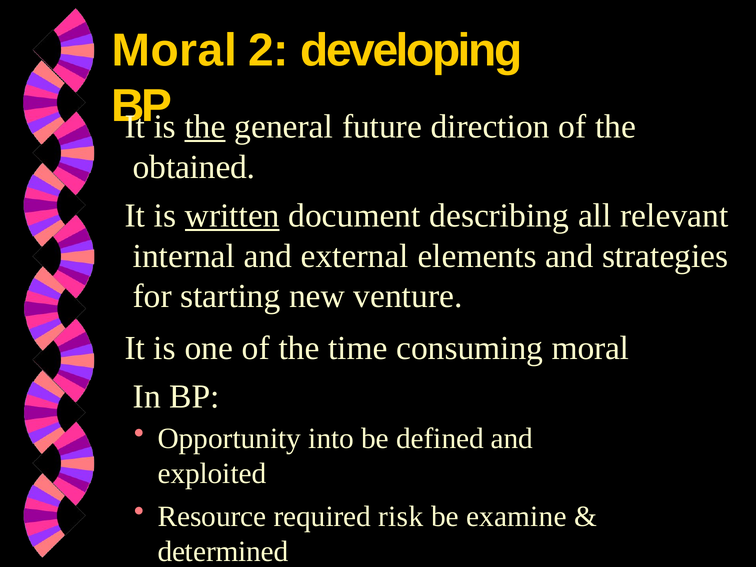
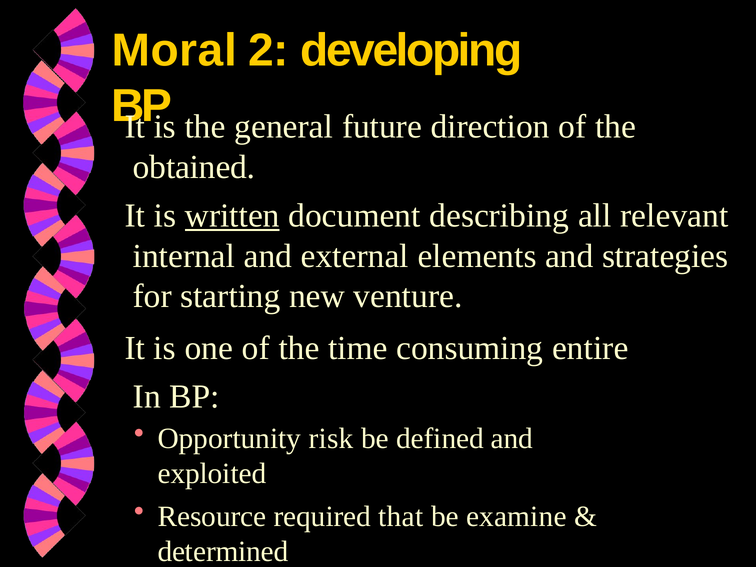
the underline: present -> none (205, 127)
consuming moral: moral -> entire (590, 348)
into: into -> risk (331, 438)
risk: risk -> that (401, 516)
